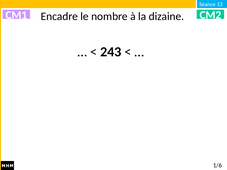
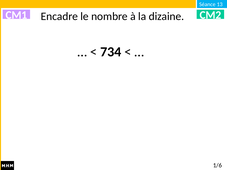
243: 243 -> 734 (111, 52)
